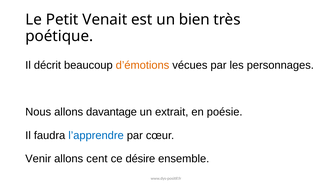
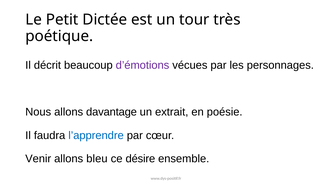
Venait: Venait -> Dictée (105, 20)
bien: bien -> tour (194, 20)
d’émotions colour: orange -> purple (142, 65)
cent: cent -> bleu (97, 159)
